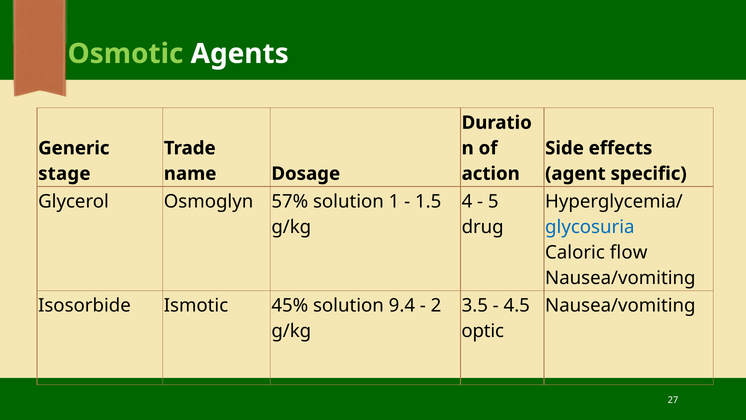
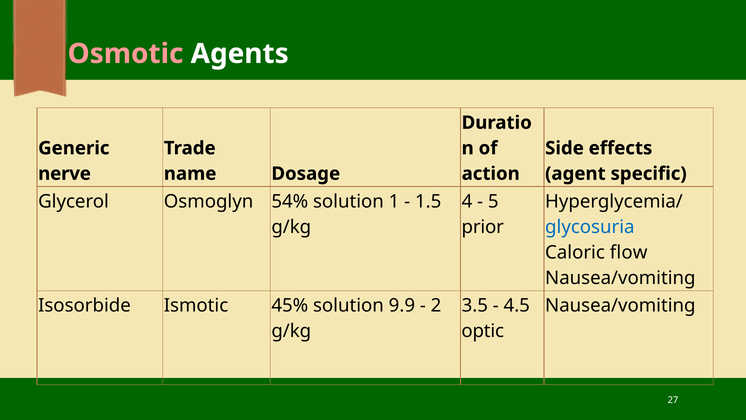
Osmotic colour: light green -> pink (125, 54)
stage: stage -> nerve (65, 173)
57%: 57% -> 54% (290, 201)
drug: drug -> prior (483, 227)
9.4: 9.4 -> 9.9 (402, 305)
